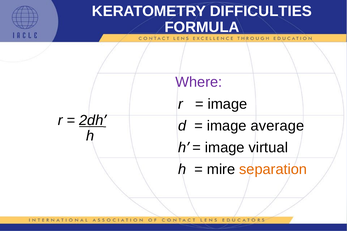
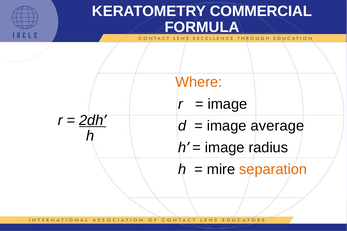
DIFFICULTIES: DIFFICULTIES -> COMMERCIAL (261, 11)
Where colour: purple -> orange (199, 82)
virtual: virtual -> radius (268, 148)
